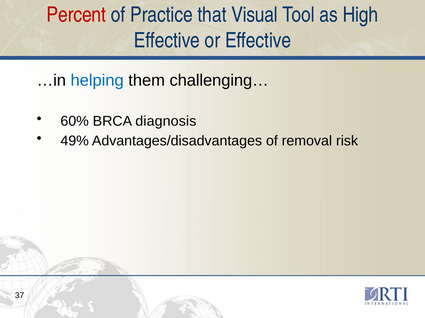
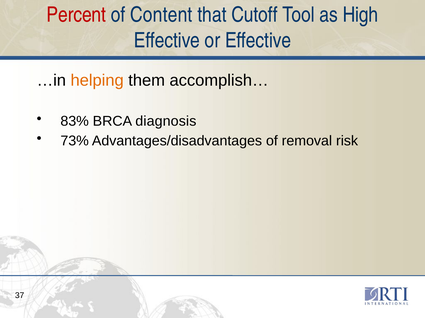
Practice: Practice -> Content (161, 15)
Visual: Visual -> Cutoff (254, 15)
helping colour: blue -> orange (97, 80)
challenging…: challenging… -> accomplish… (219, 80)
60%: 60% -> 83% (75, 121)
49%: 49% -> 73% (75, 141)
